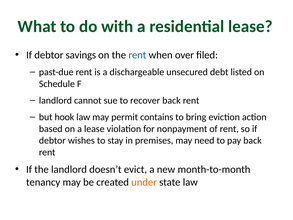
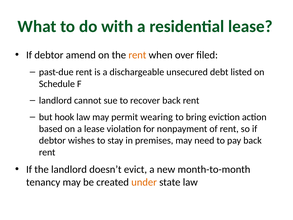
savings: savings -> amend (81, 55)
rent colour: blue -> orange (137, 55)
contains: contains -> wearing (157, 117)
